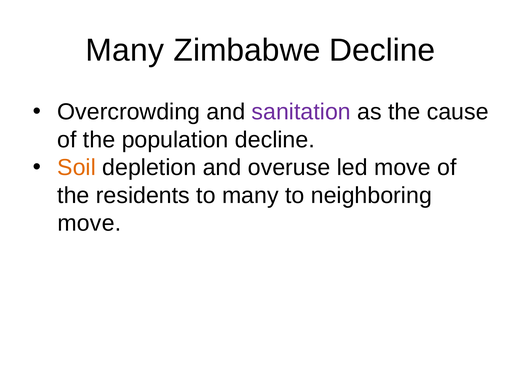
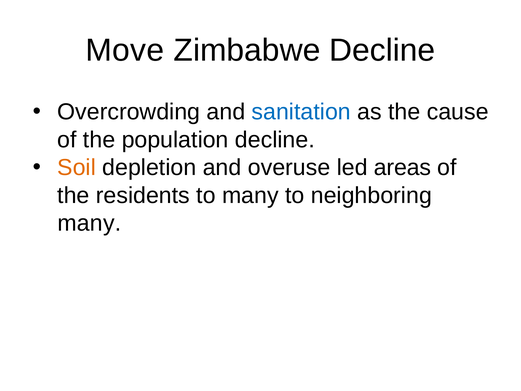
Many: Many -> Move (125, 50)
sanitation colour: purple -> blue (301, 112)
led move: move -> areas (402, 167)
move: move -> many (89, 223)
